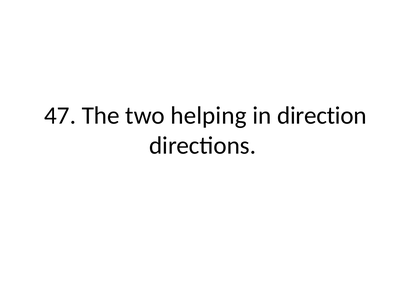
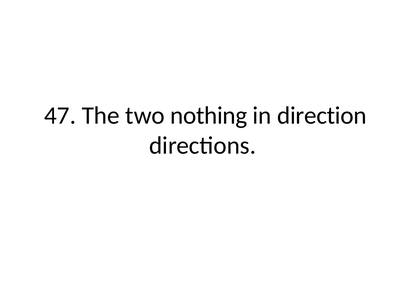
helping: helping -> nothing (209, 115)
